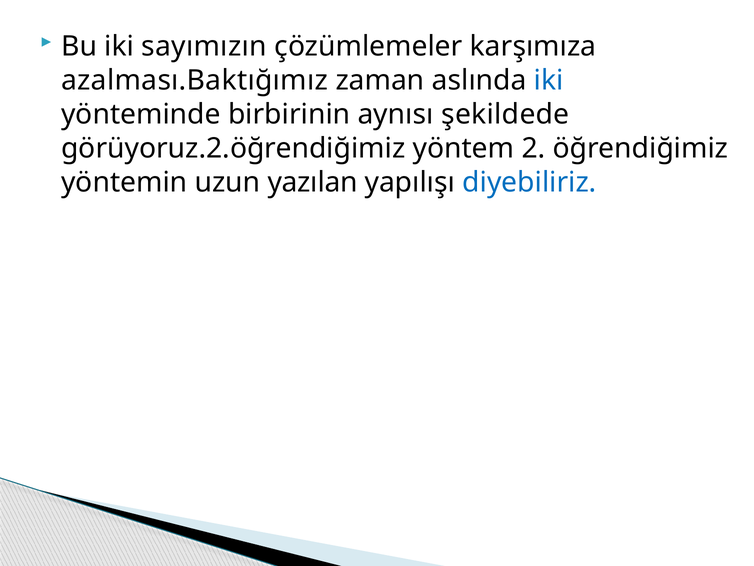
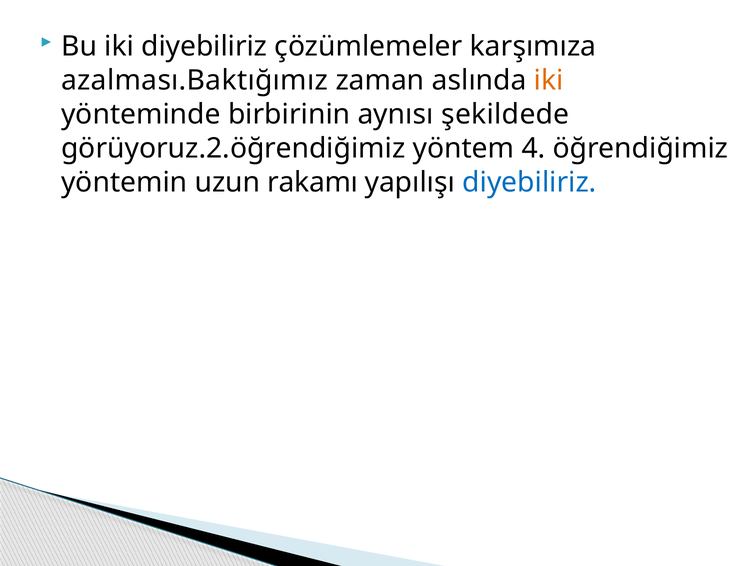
iki sayımızın: sayımızın -> diyebiliriz (204, 46)
iki colour: blue -> orange (549, 80)
2: 2 -> 4 (534, 148)
yazılan: yazılan -> rakamı (313, 182)
